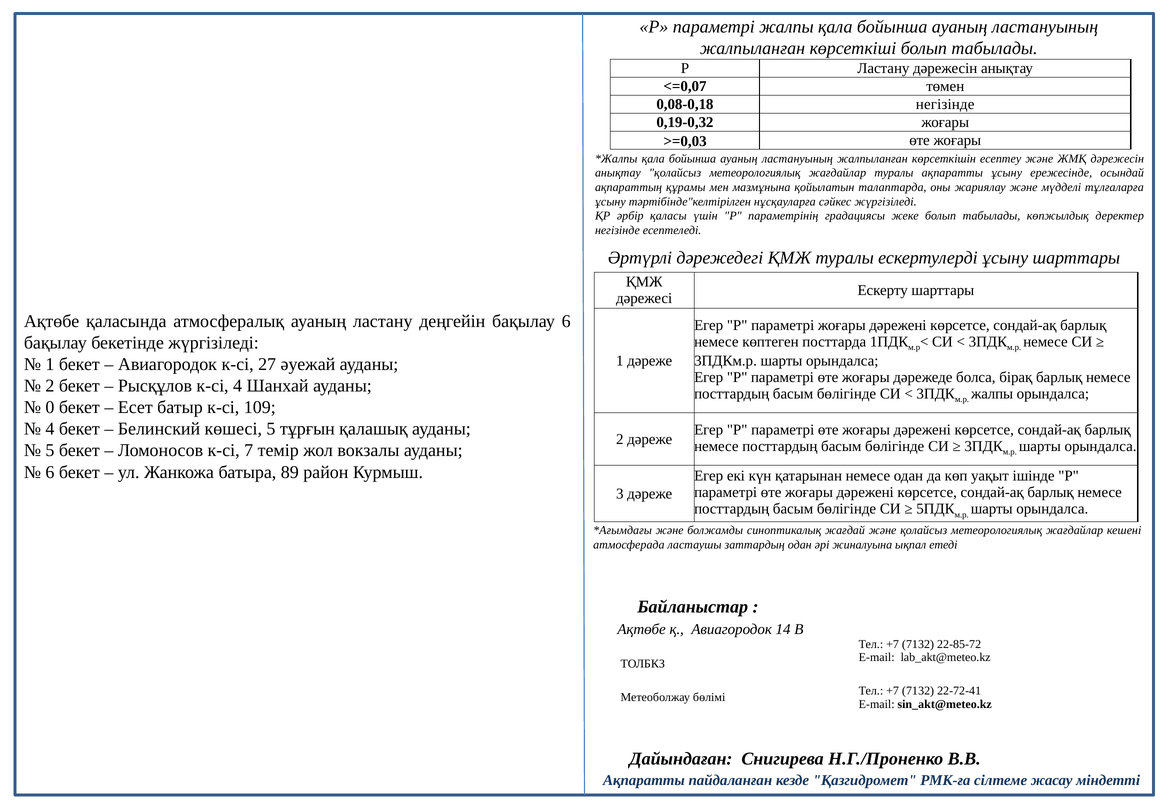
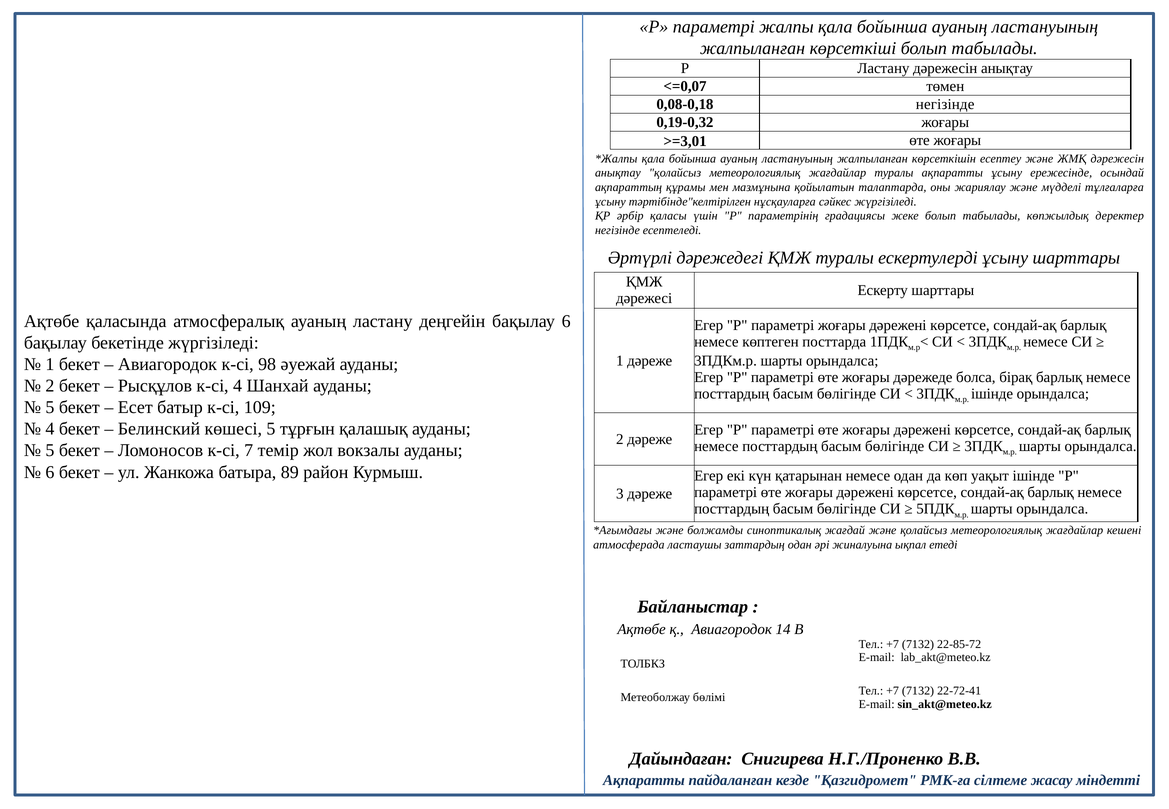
>=0,03: >=0,03 -> >=3,01 (685, 141)
27: 27 -> 98 (267, 364)
жалпы: жалпы -> ішінде (992, 394)
0: 0 -> 5 (50, 408)
